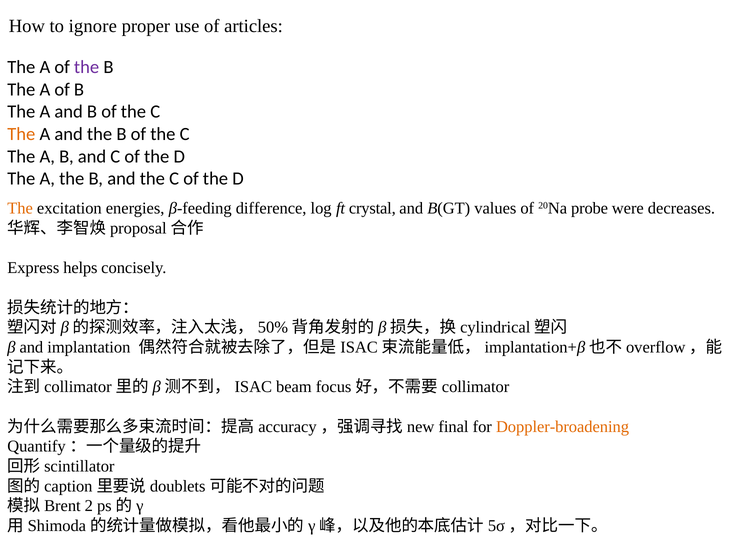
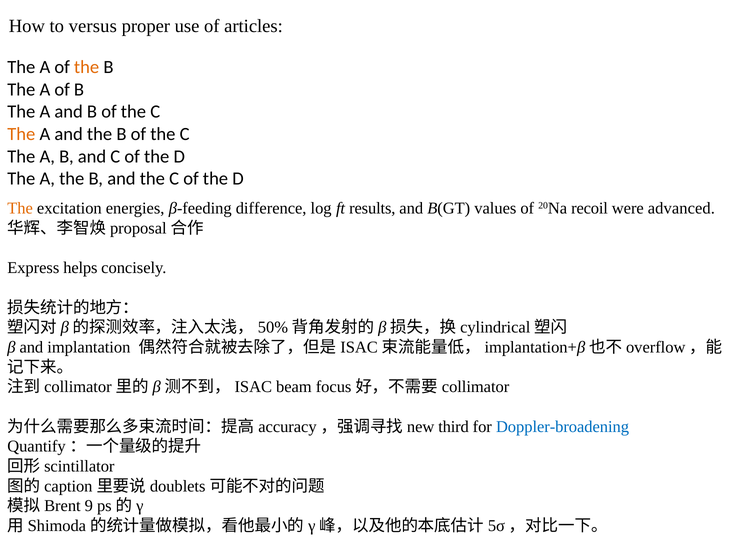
ignore: ignore -> versus (93, 26)
the colour: purple -> orange (87, 67)
crystal: crystal -> results (372, 208)
probe: probe -> recoil (590, 208)
decreases: decreases -> advanced (681, 208)
final: final -> third (454, 426)
Doppler-broadening colour: orange -> blue (563, 426)
2: 2 -> 9 (89, 505)
